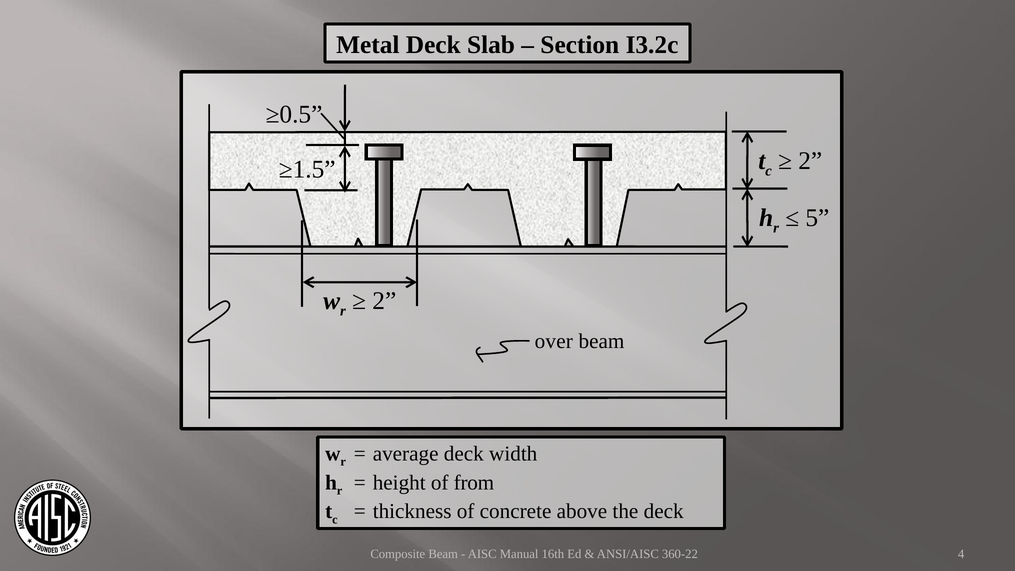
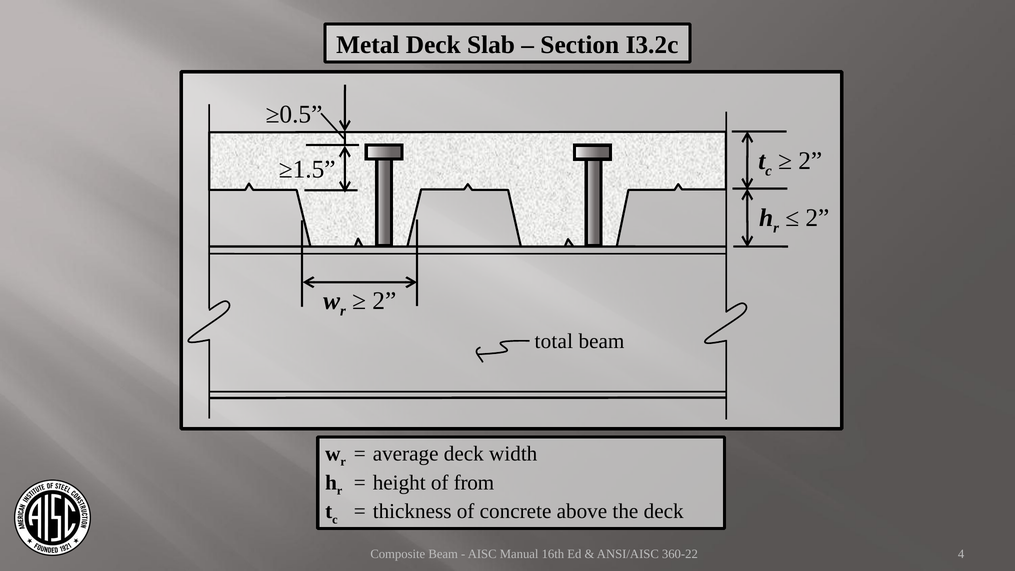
5: 5 -> 2 (817, 218)
over: over -> total (554, 341)
